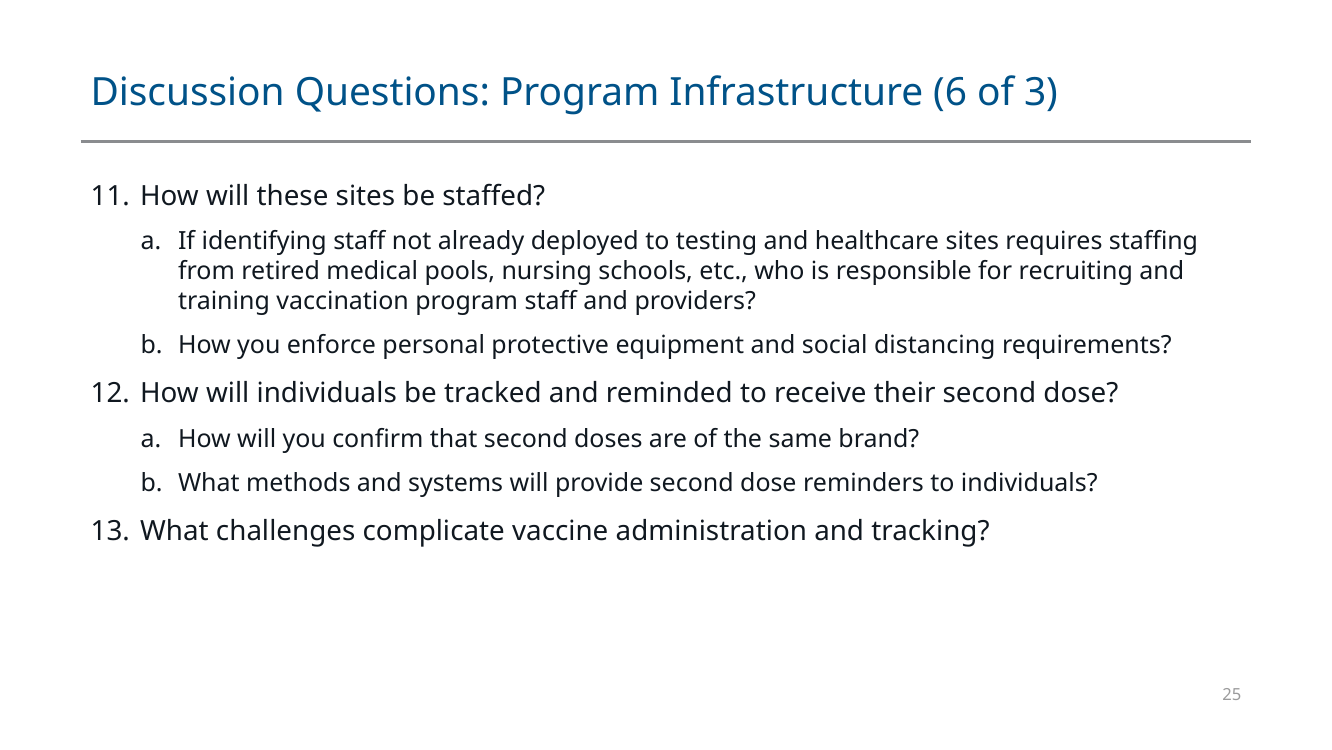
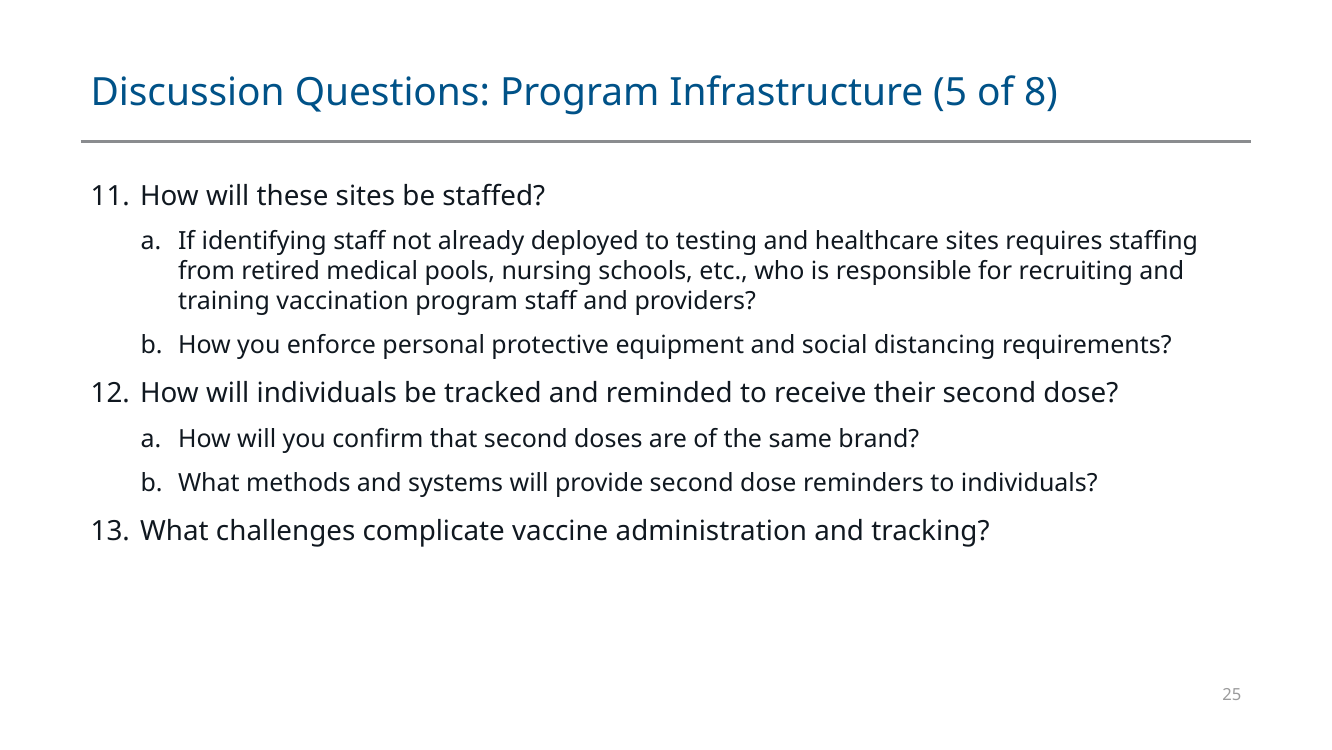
6: 6 -> 5 (950, 93)
3: 3 -> 8 (1041, 93)
